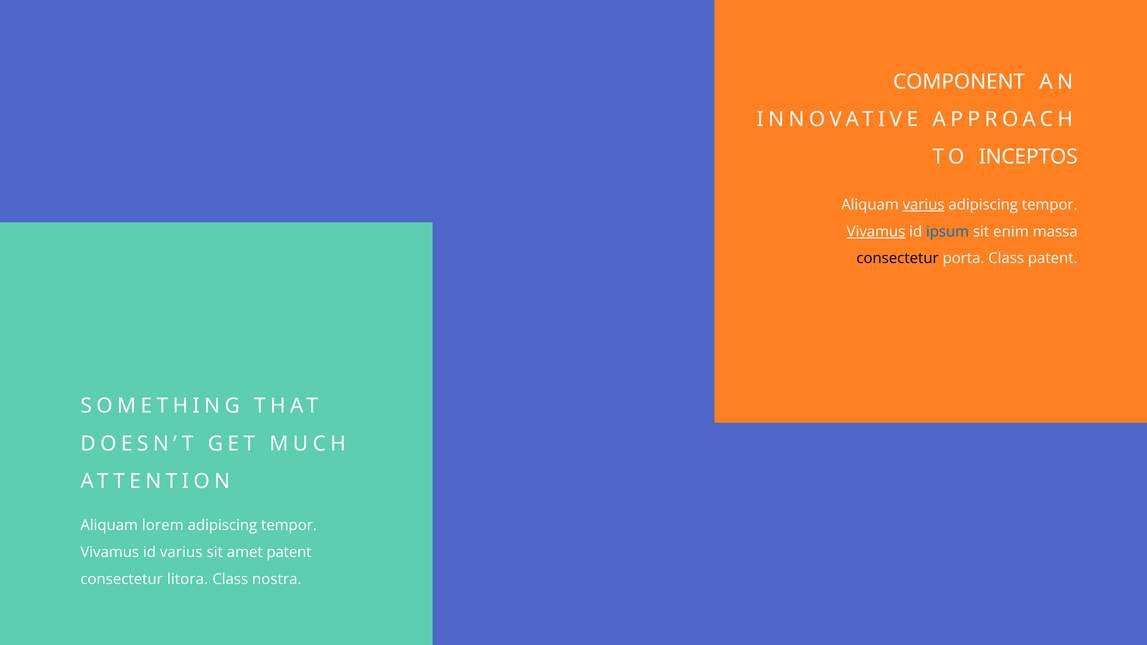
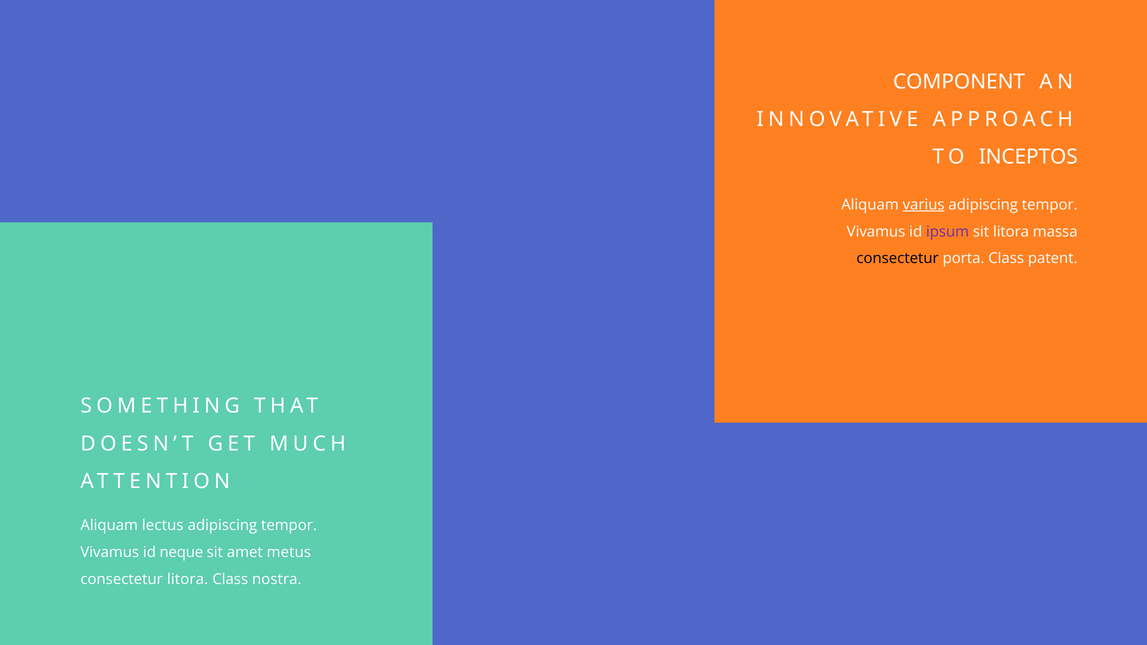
Vivamus underline: present -> none (876, 232)
ipsum colour: blue -> purple (948, 232)
sit enim: enim -> litora (1011, 232)
lorem: lorem -> lectus (163, 526)
id varius: varius -> neque (181, 553)
amet patent: patent -> metus (289, 553)
